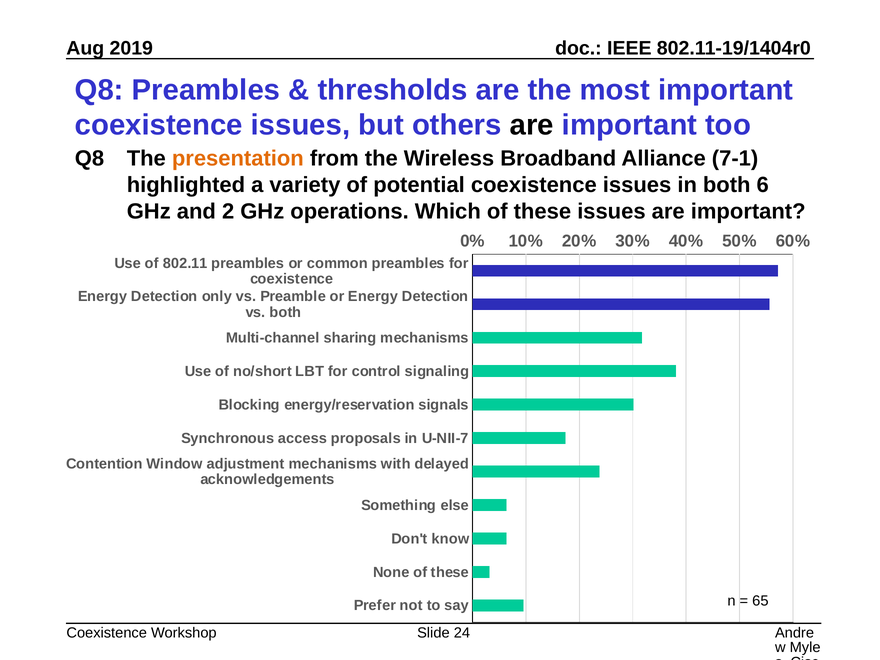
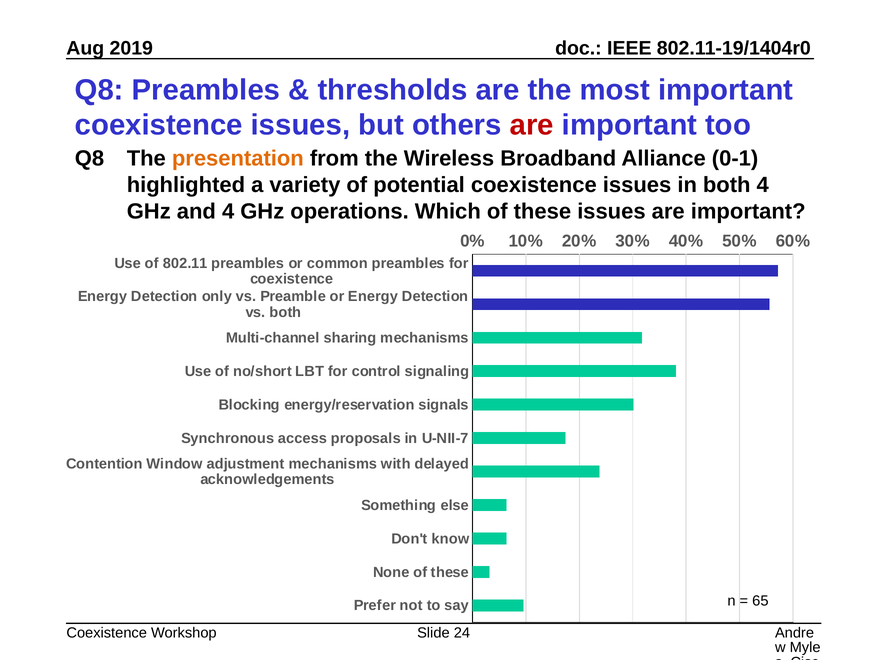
are colour: black -> red (532, 125)
7-1: 7-1 -> 0-1 (735, 159)
both 6: 6 -> 4 (763, 185)
and 2: 2 -> 4 (228, 211)
